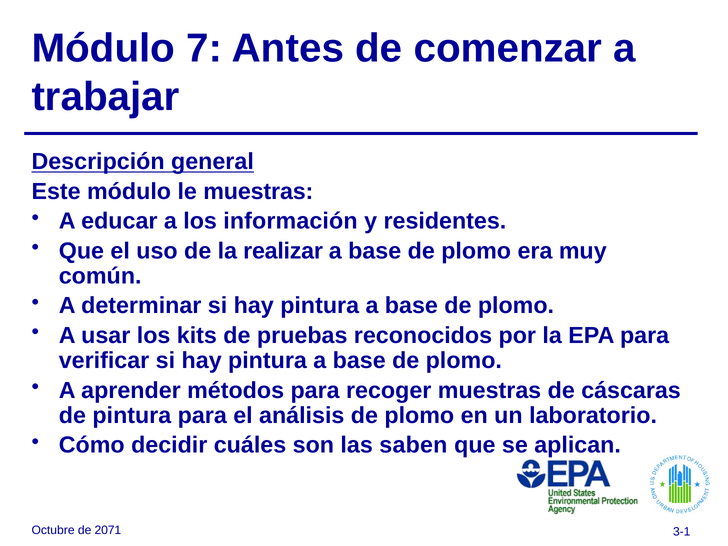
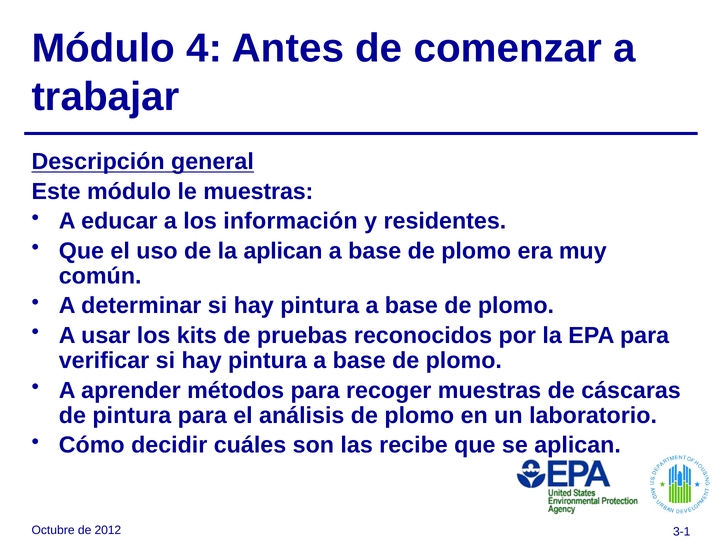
7: 7 -> 4 (204, 48)
la realizar: realizar -> aplican (283, 251)
saben: saben -> recibe (414, 445)
2071: 2071 -> 2012 (108, 530)
